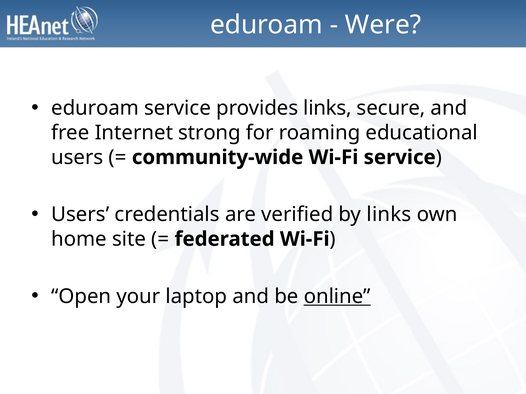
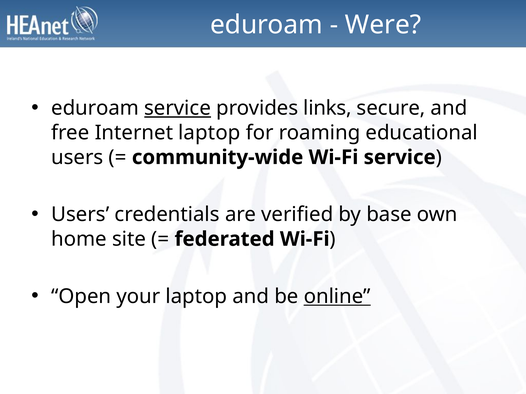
service underline: none -> present (178, 108)
Internet strong: strong -> laptop (209, 133)
by links: links -> base (389, 215)
